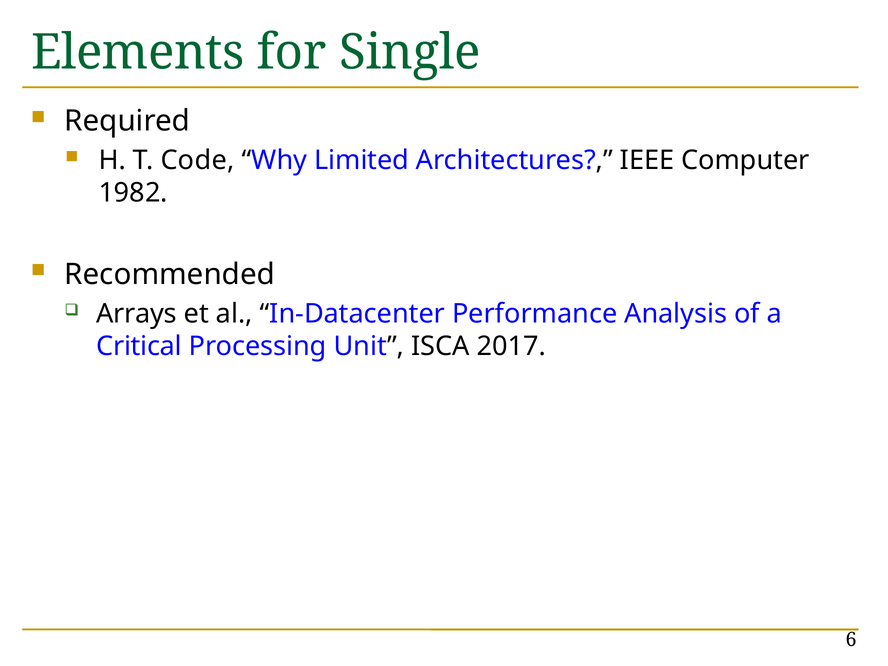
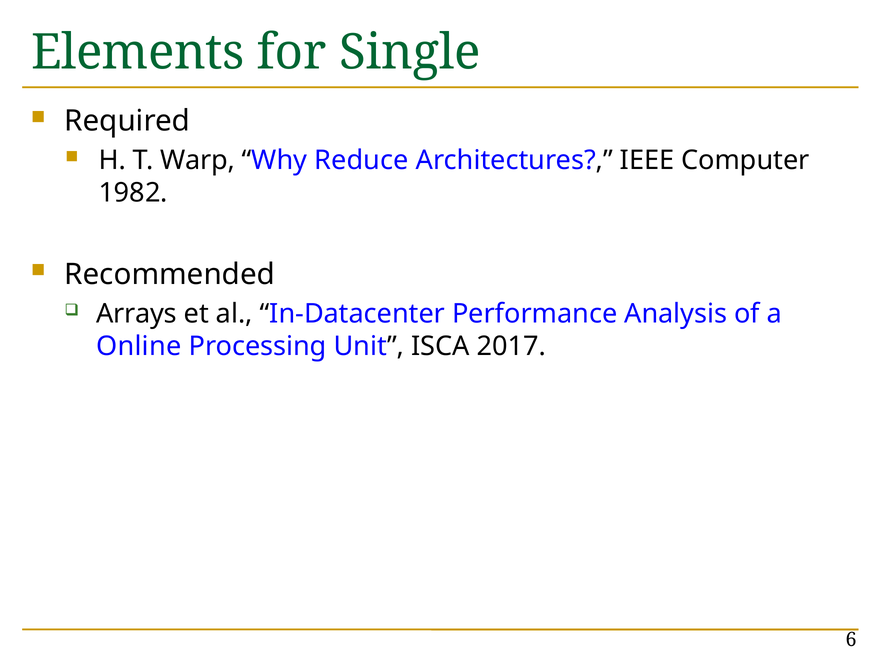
Code: Code -> Warp (198, 160)
Limited: Limited -> Reduce (361, 160)
Critical: Critical -> Online (139, 346)
